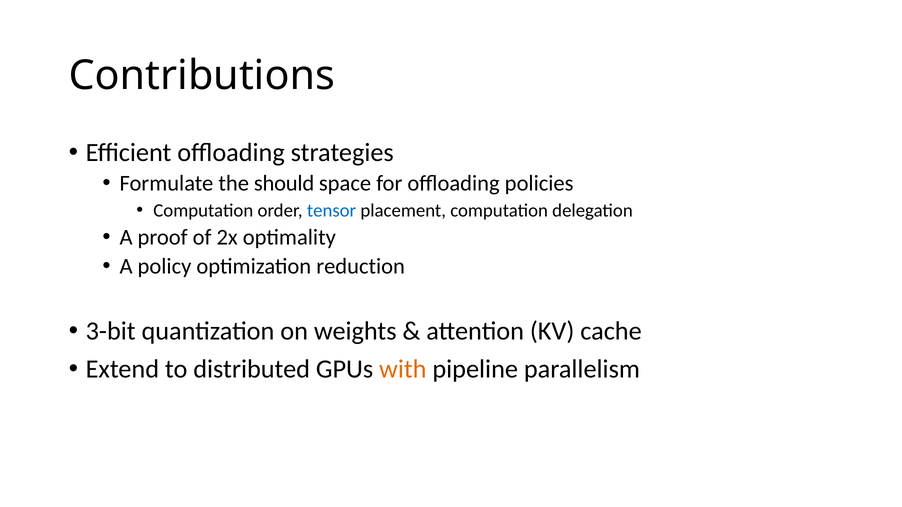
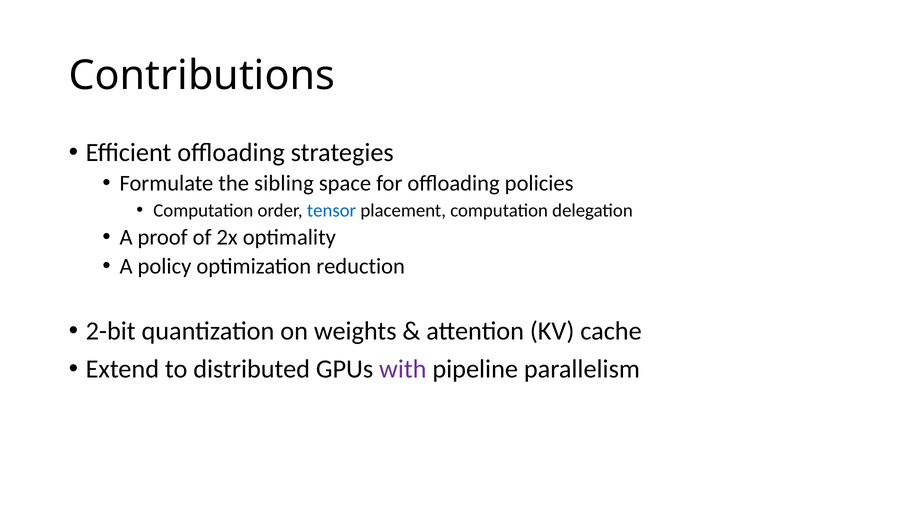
should: should -> sibling (284, 184)
3-bit: 3-bit -> 2-bit (111, 331)
with colour: orange -> purple (403, 369)
